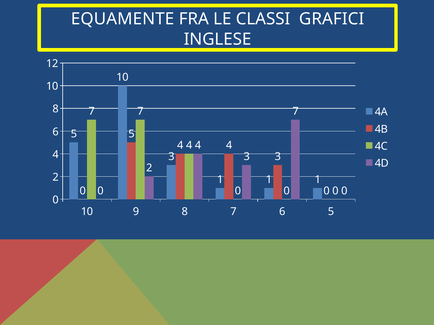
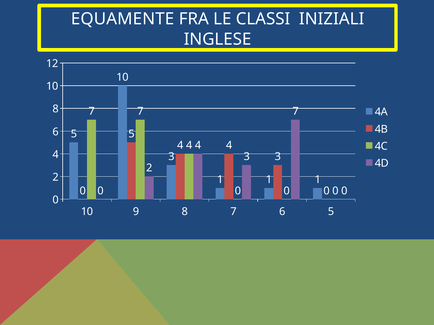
GRAFICI: GRAFICI -> INIZIALI (332, 19)
